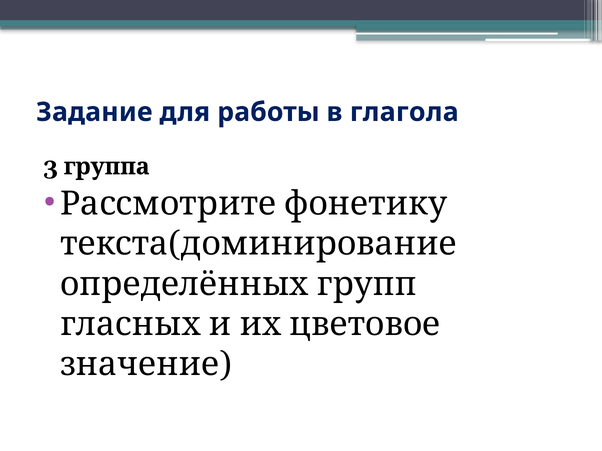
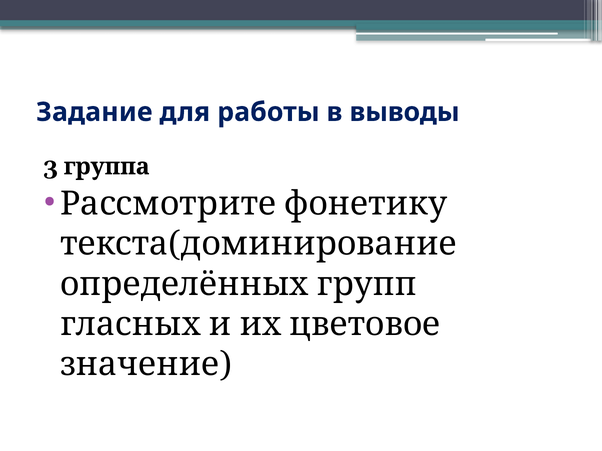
глагола: глагола -> выводы (404, 112)
